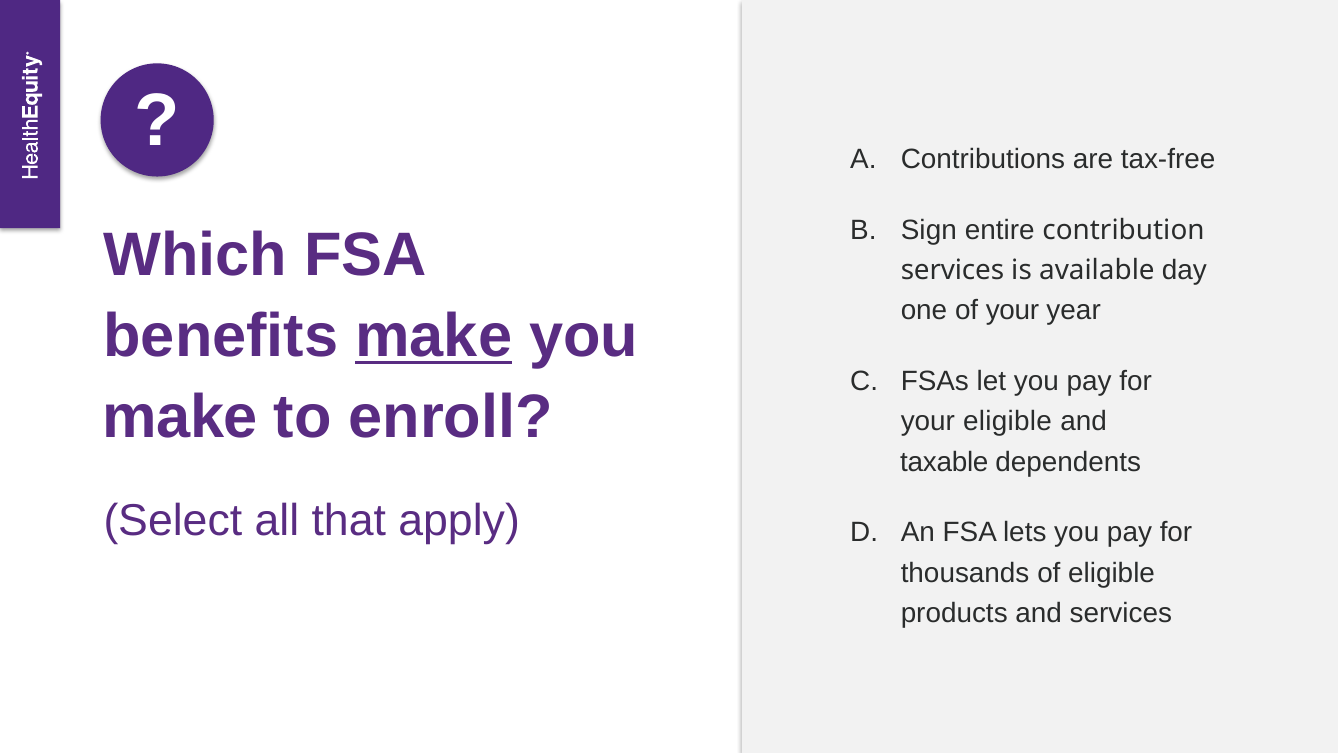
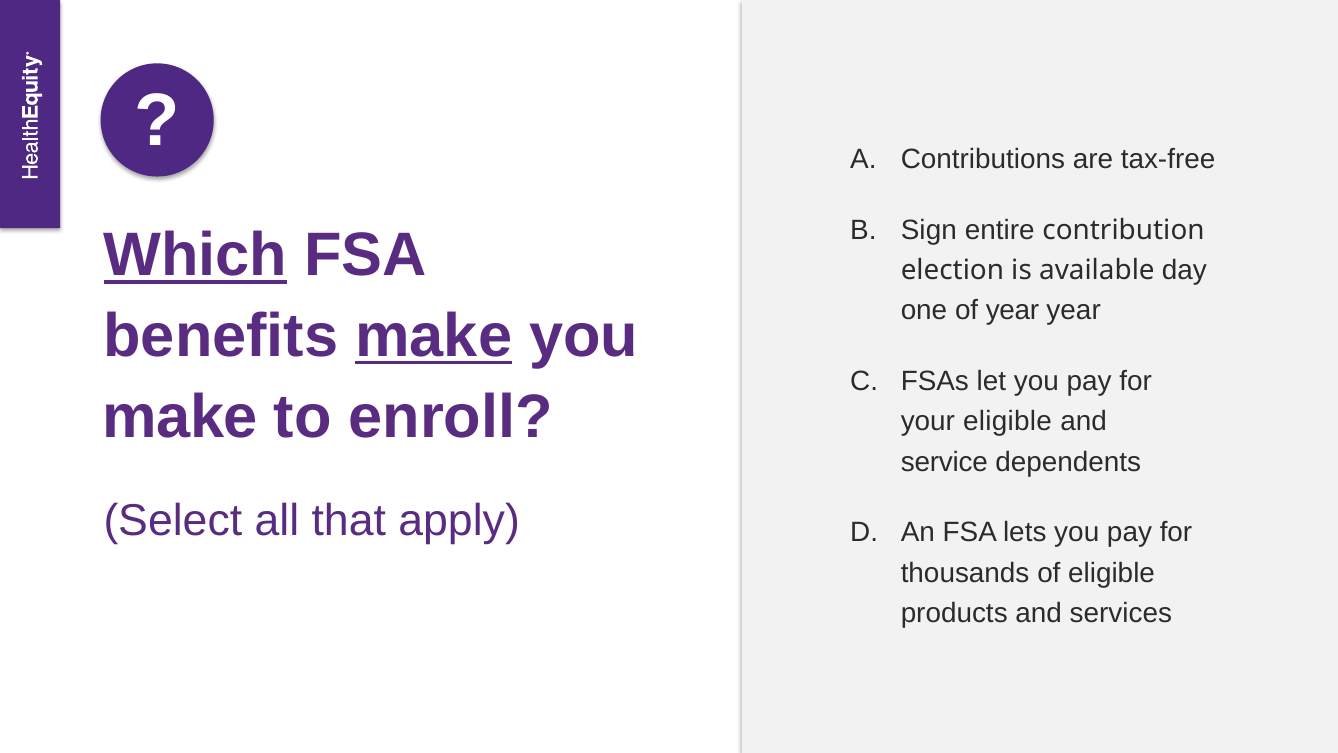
Which underline: none -> present (195, 255)
services: services -> election (952, 270)
of your: your -> year (1012, 311)
taxable: taxable -> service (944, 462)
